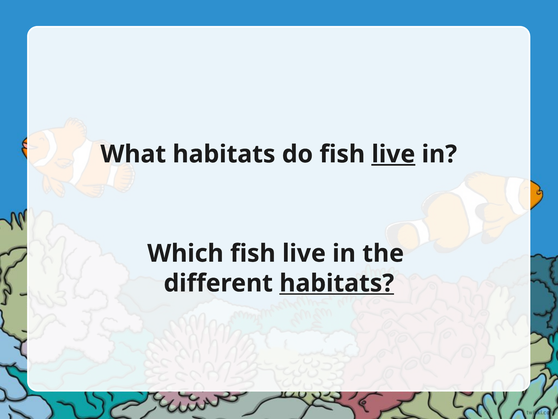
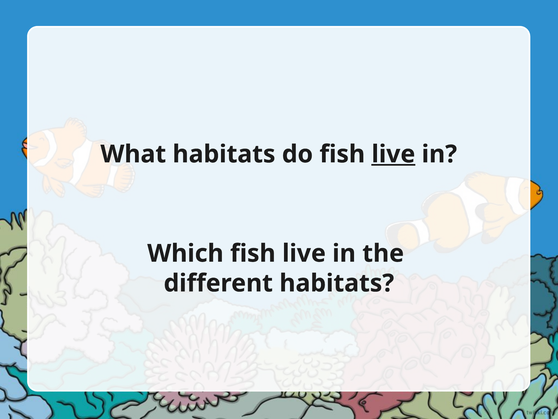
habitats underline: present -> none (337, 283)
